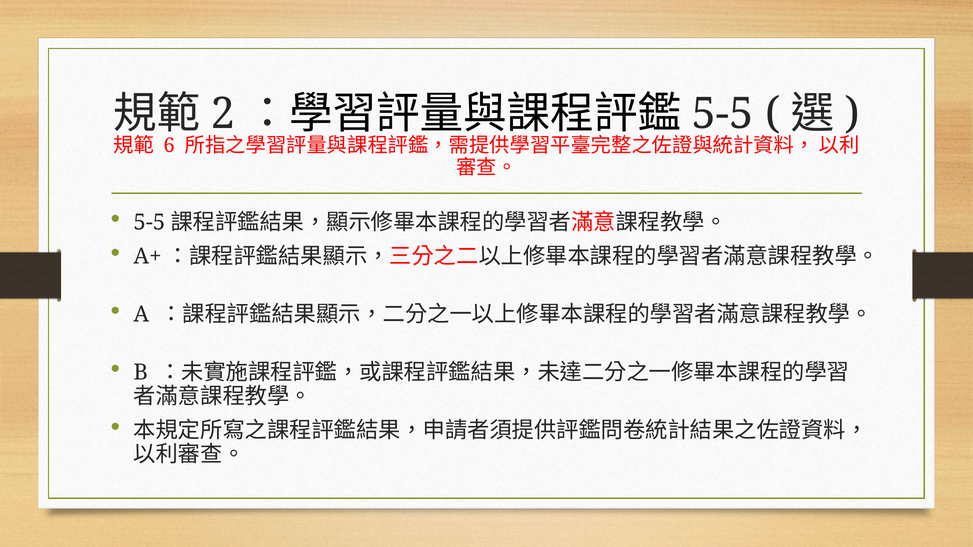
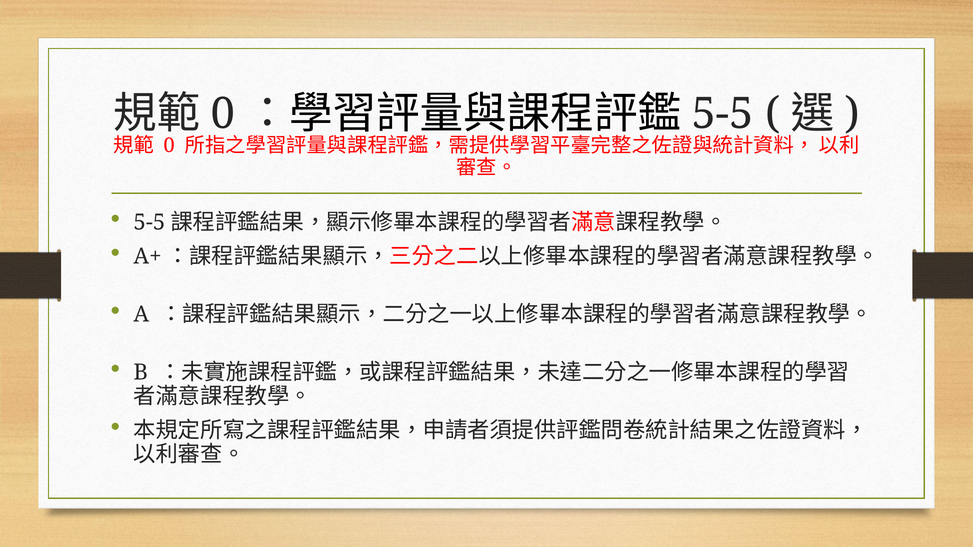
2: 2 -> 0 (223, 114)
6: 6 -> 0 (169, 146)
